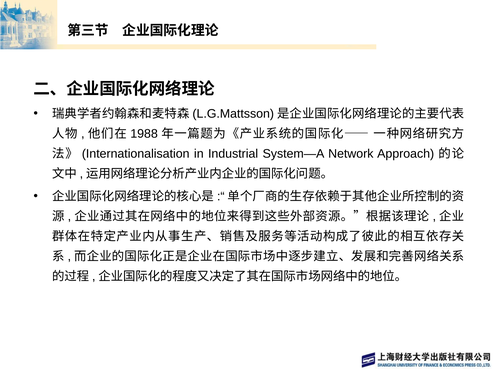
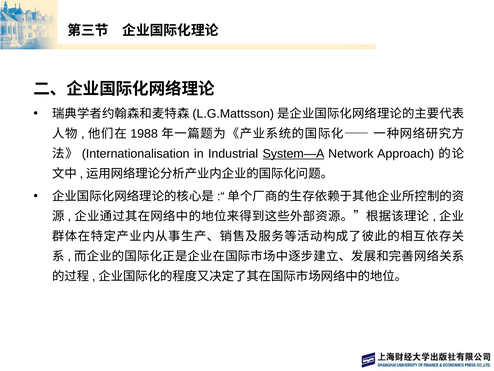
System—A underline: none -> present (293, 154)
